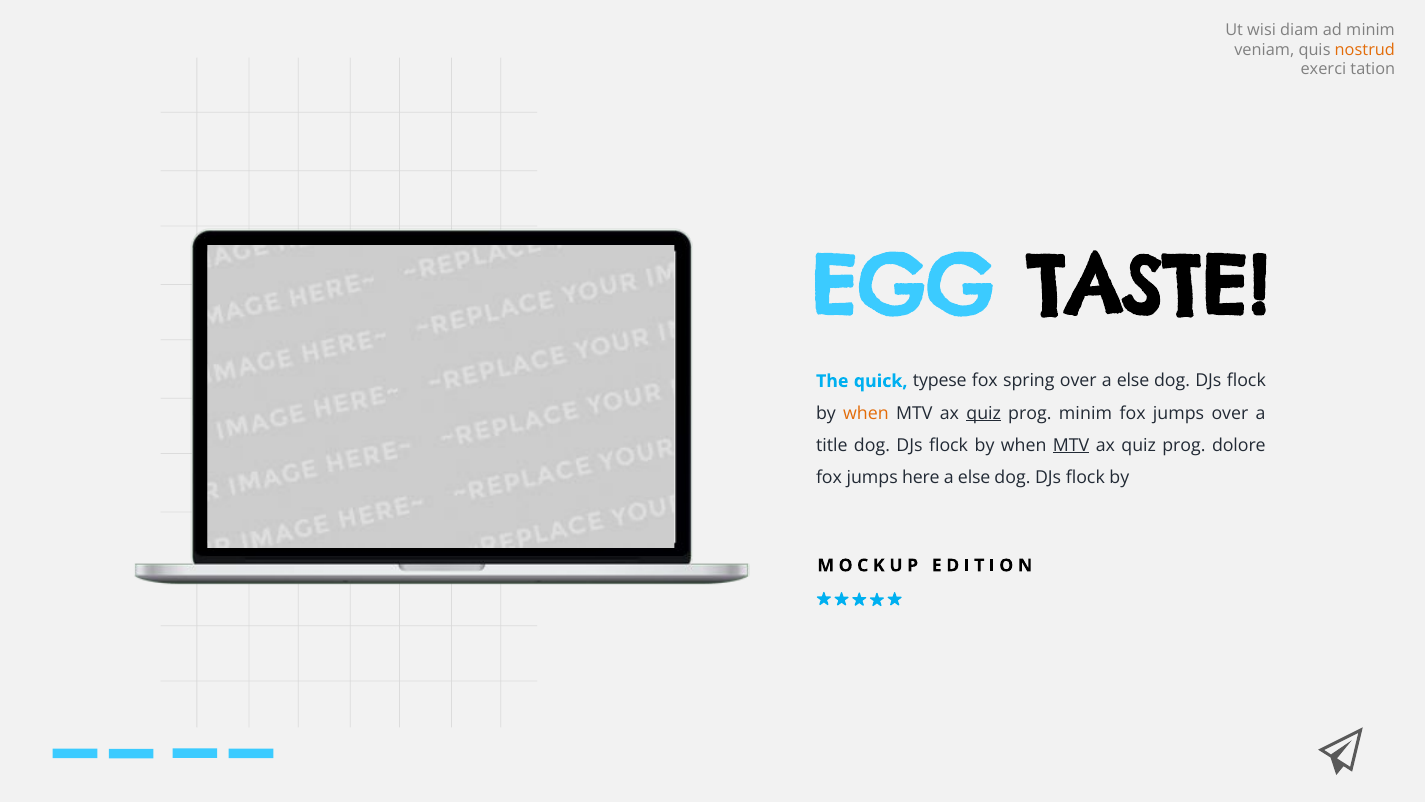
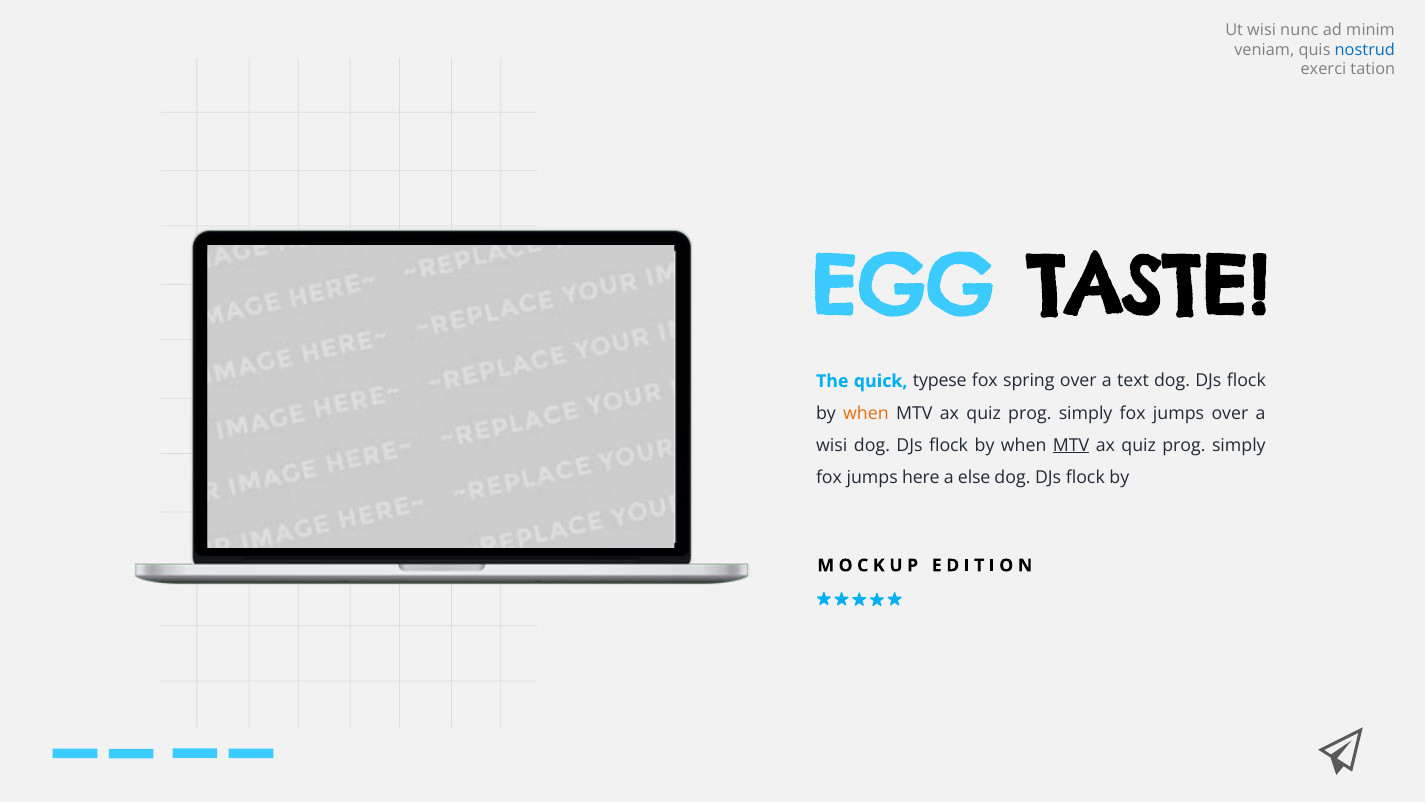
diam: diam -> nunc (1299, 30)
nostrud colour: orange -> blue (1365, 50)
over a else: else -> text (1133, 381)
quiz underline: present -> none (984, 413)
minim: minim -> simply (1086, 413)
title: title -> wisi (832, 445)
dolore: dolore -> simply (1239, 445)
